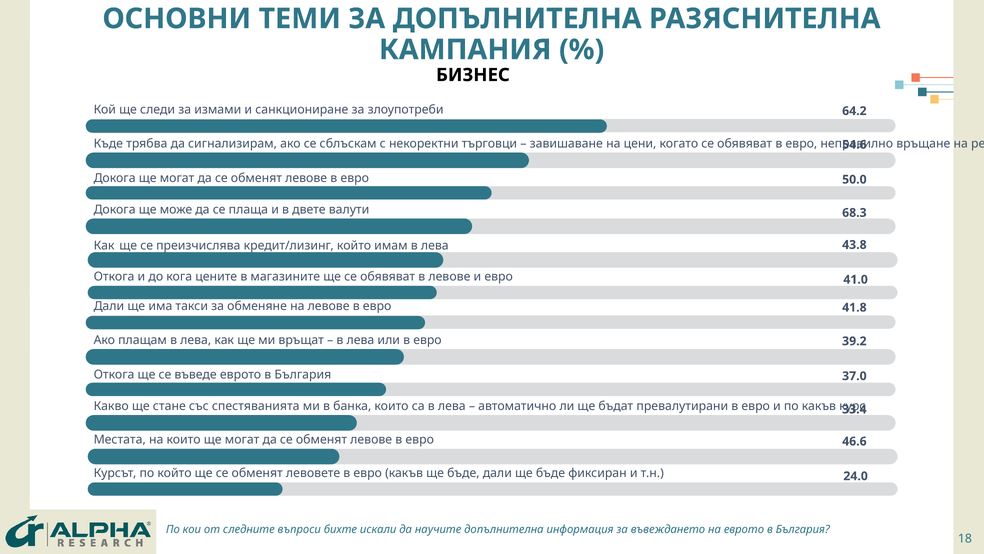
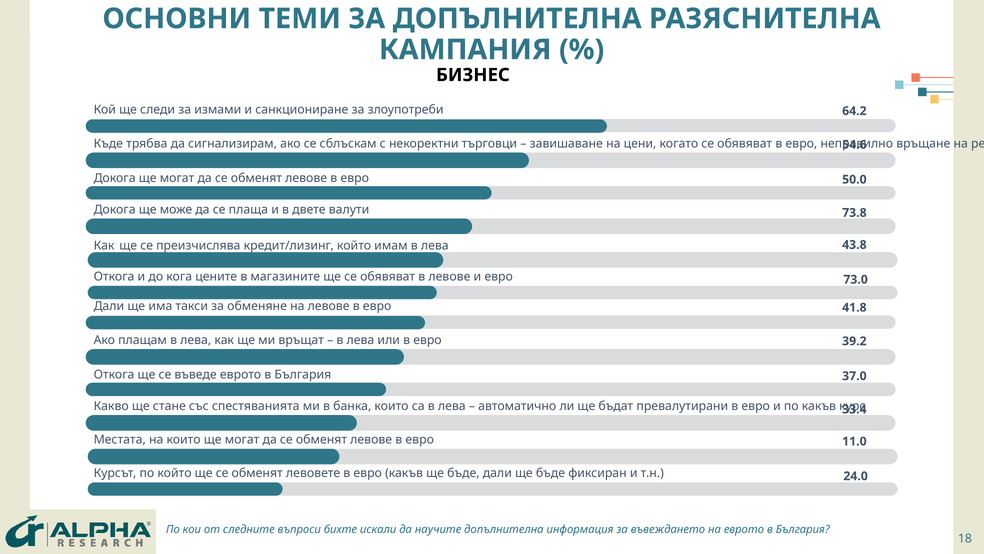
68.3: 68.3 -> 73.8 (854, 213)
41.0: 41.0 -> 73.0 (856, 279)
46.6: 46.6 -> 11.0 (854, 441)
